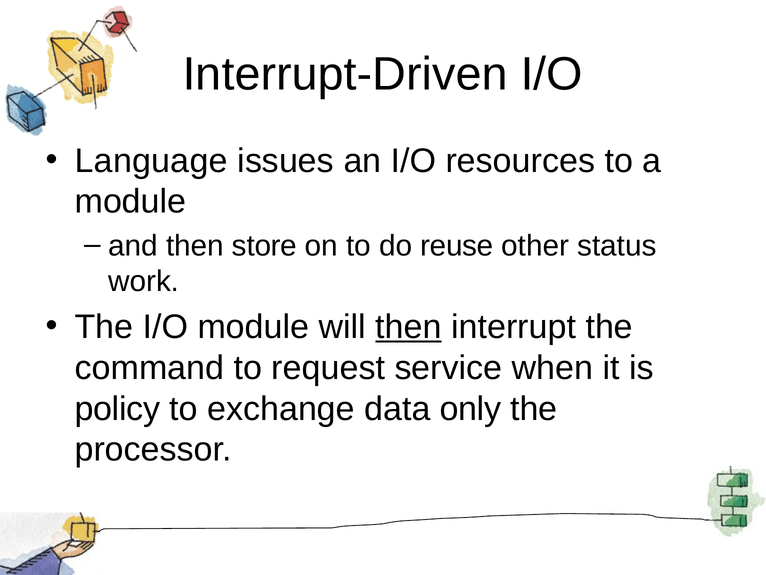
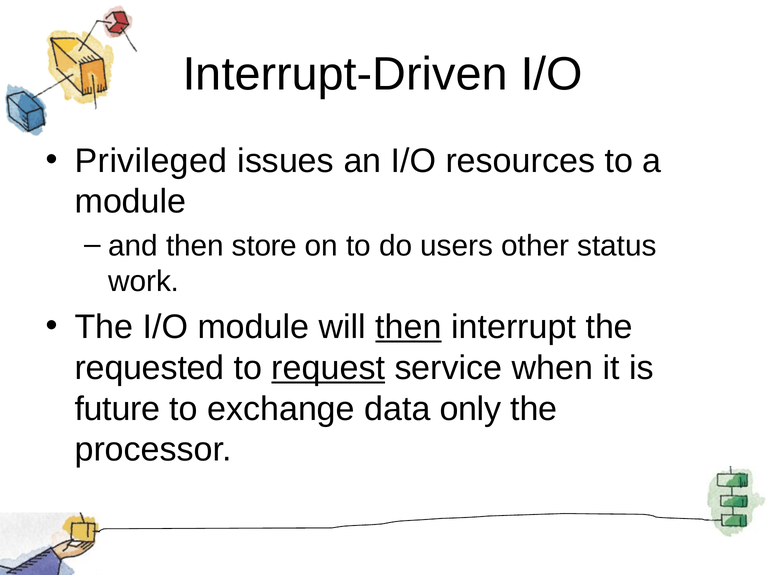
Language: Language -> Privileged (151, 161)
reuse: reuse -> users (457, 246)
command: command -> requested (150, 368)
request underline: none -> present (328, 368)
policy: policy -> future (117, 408)
